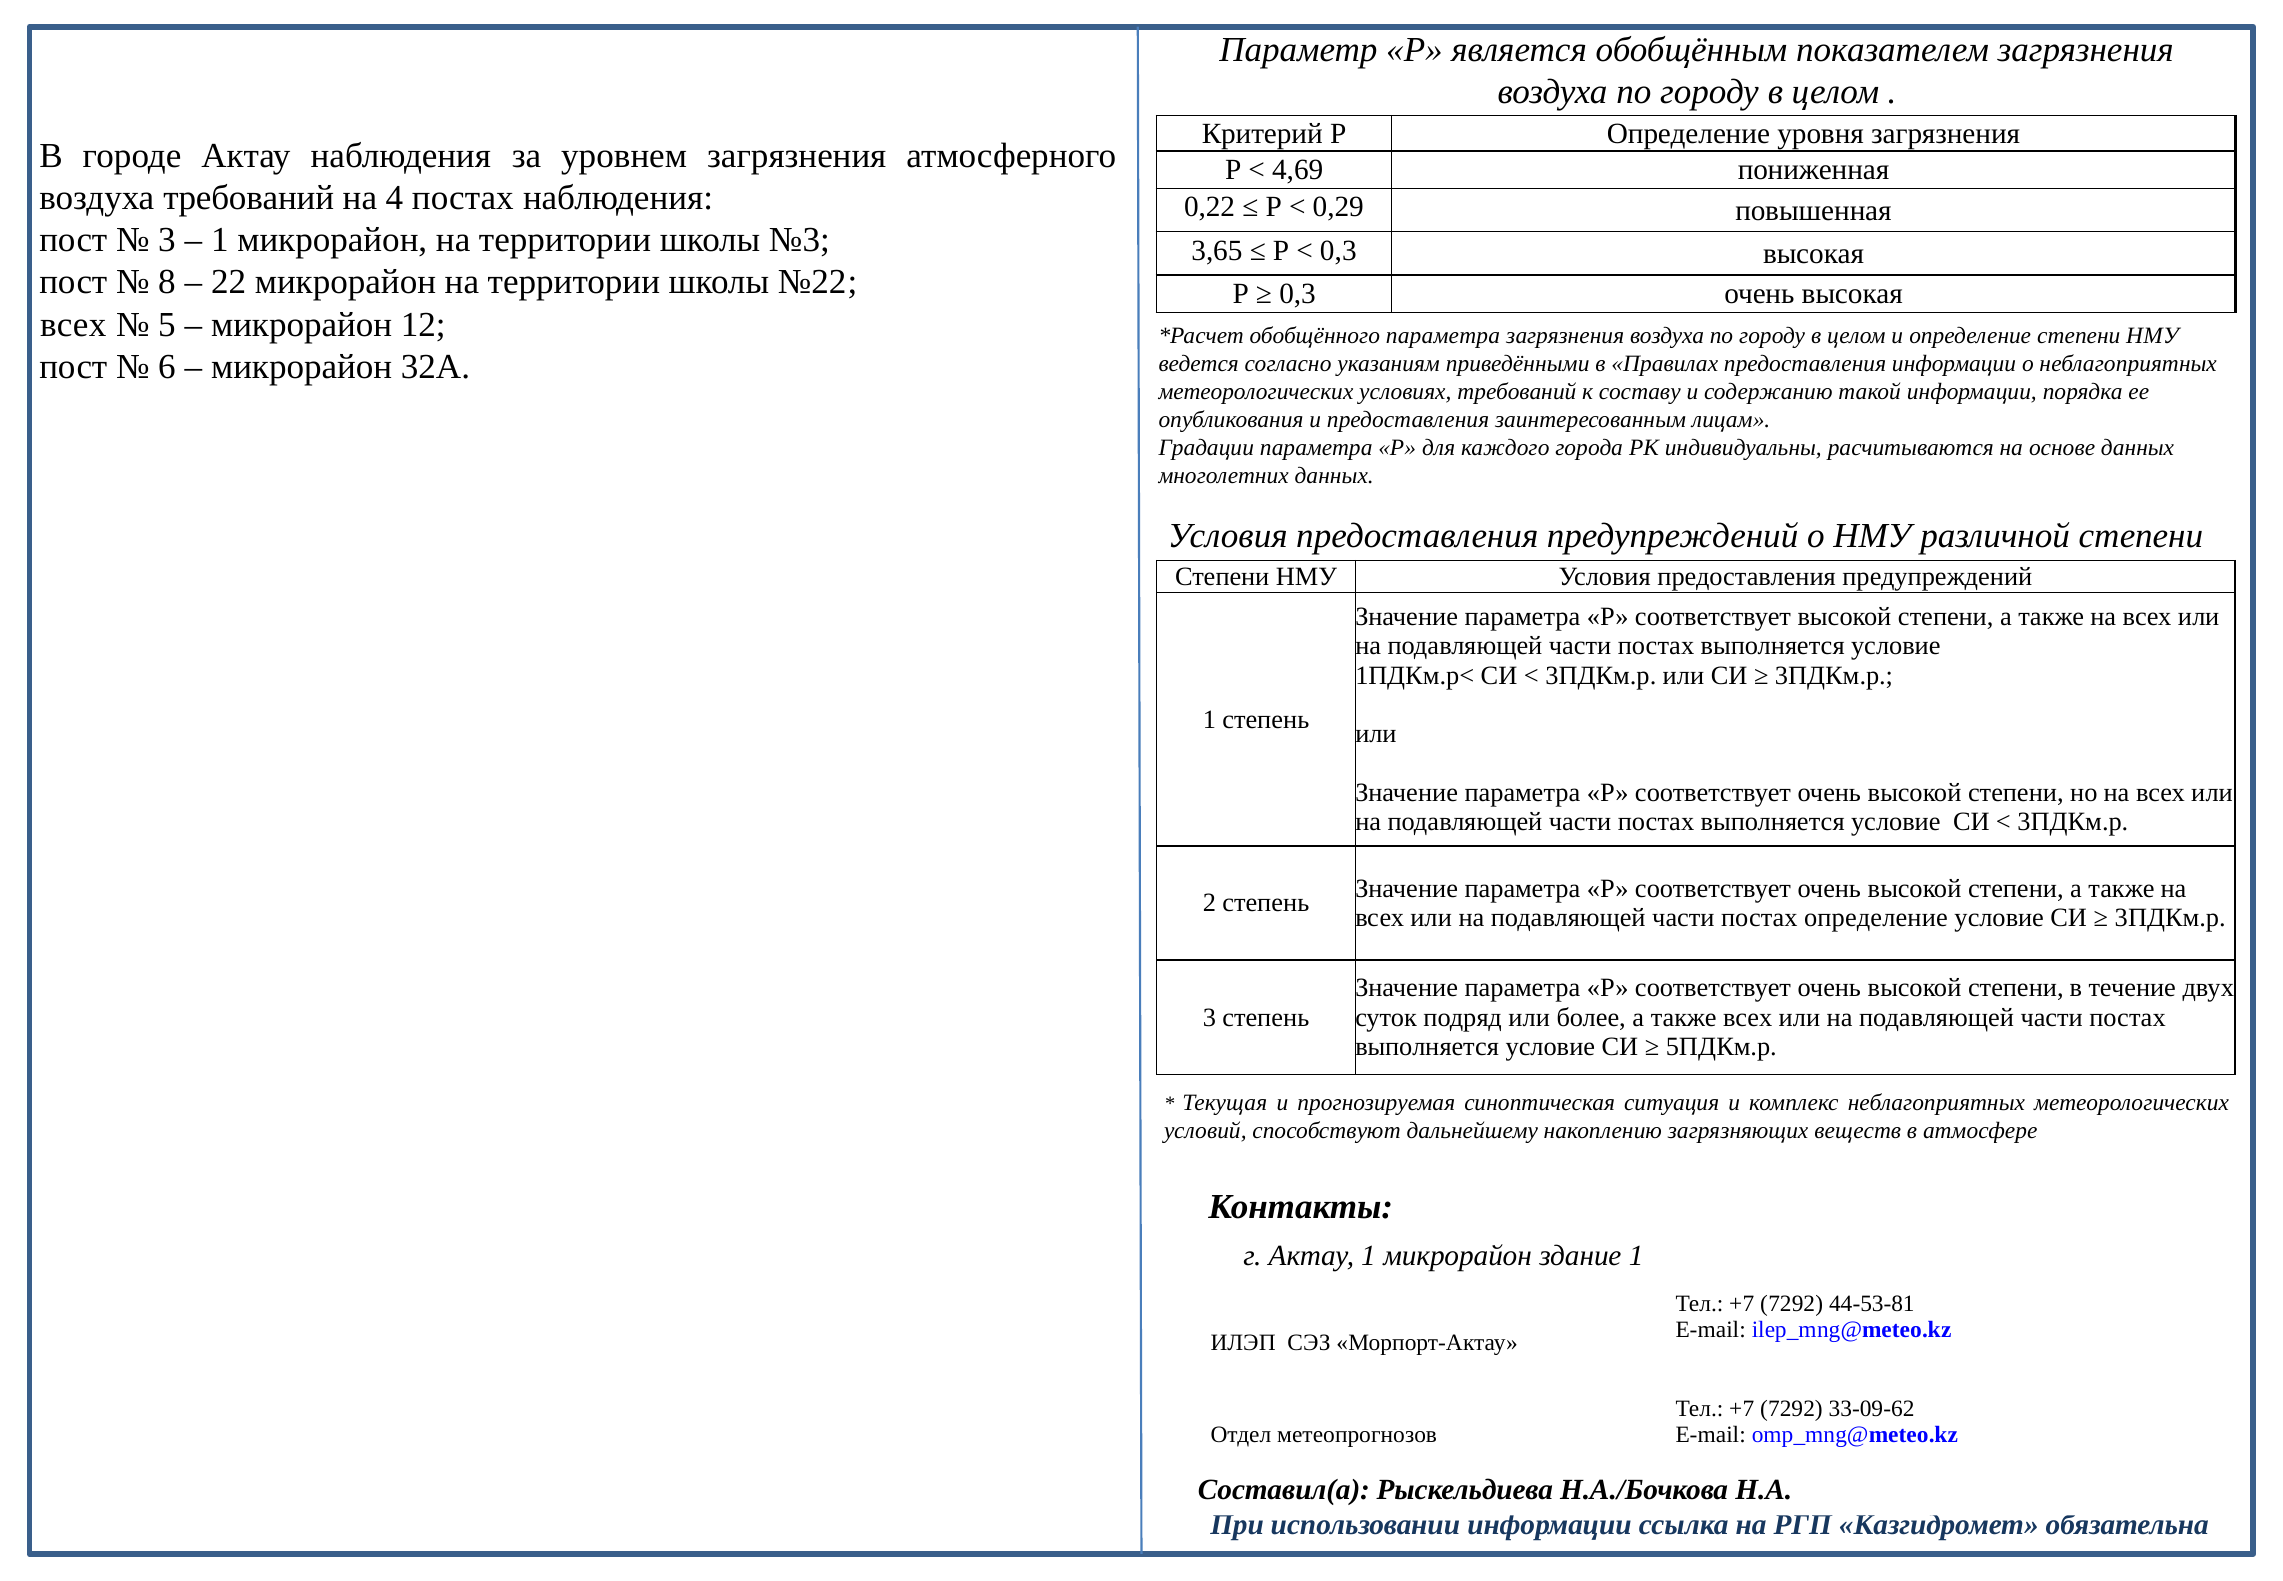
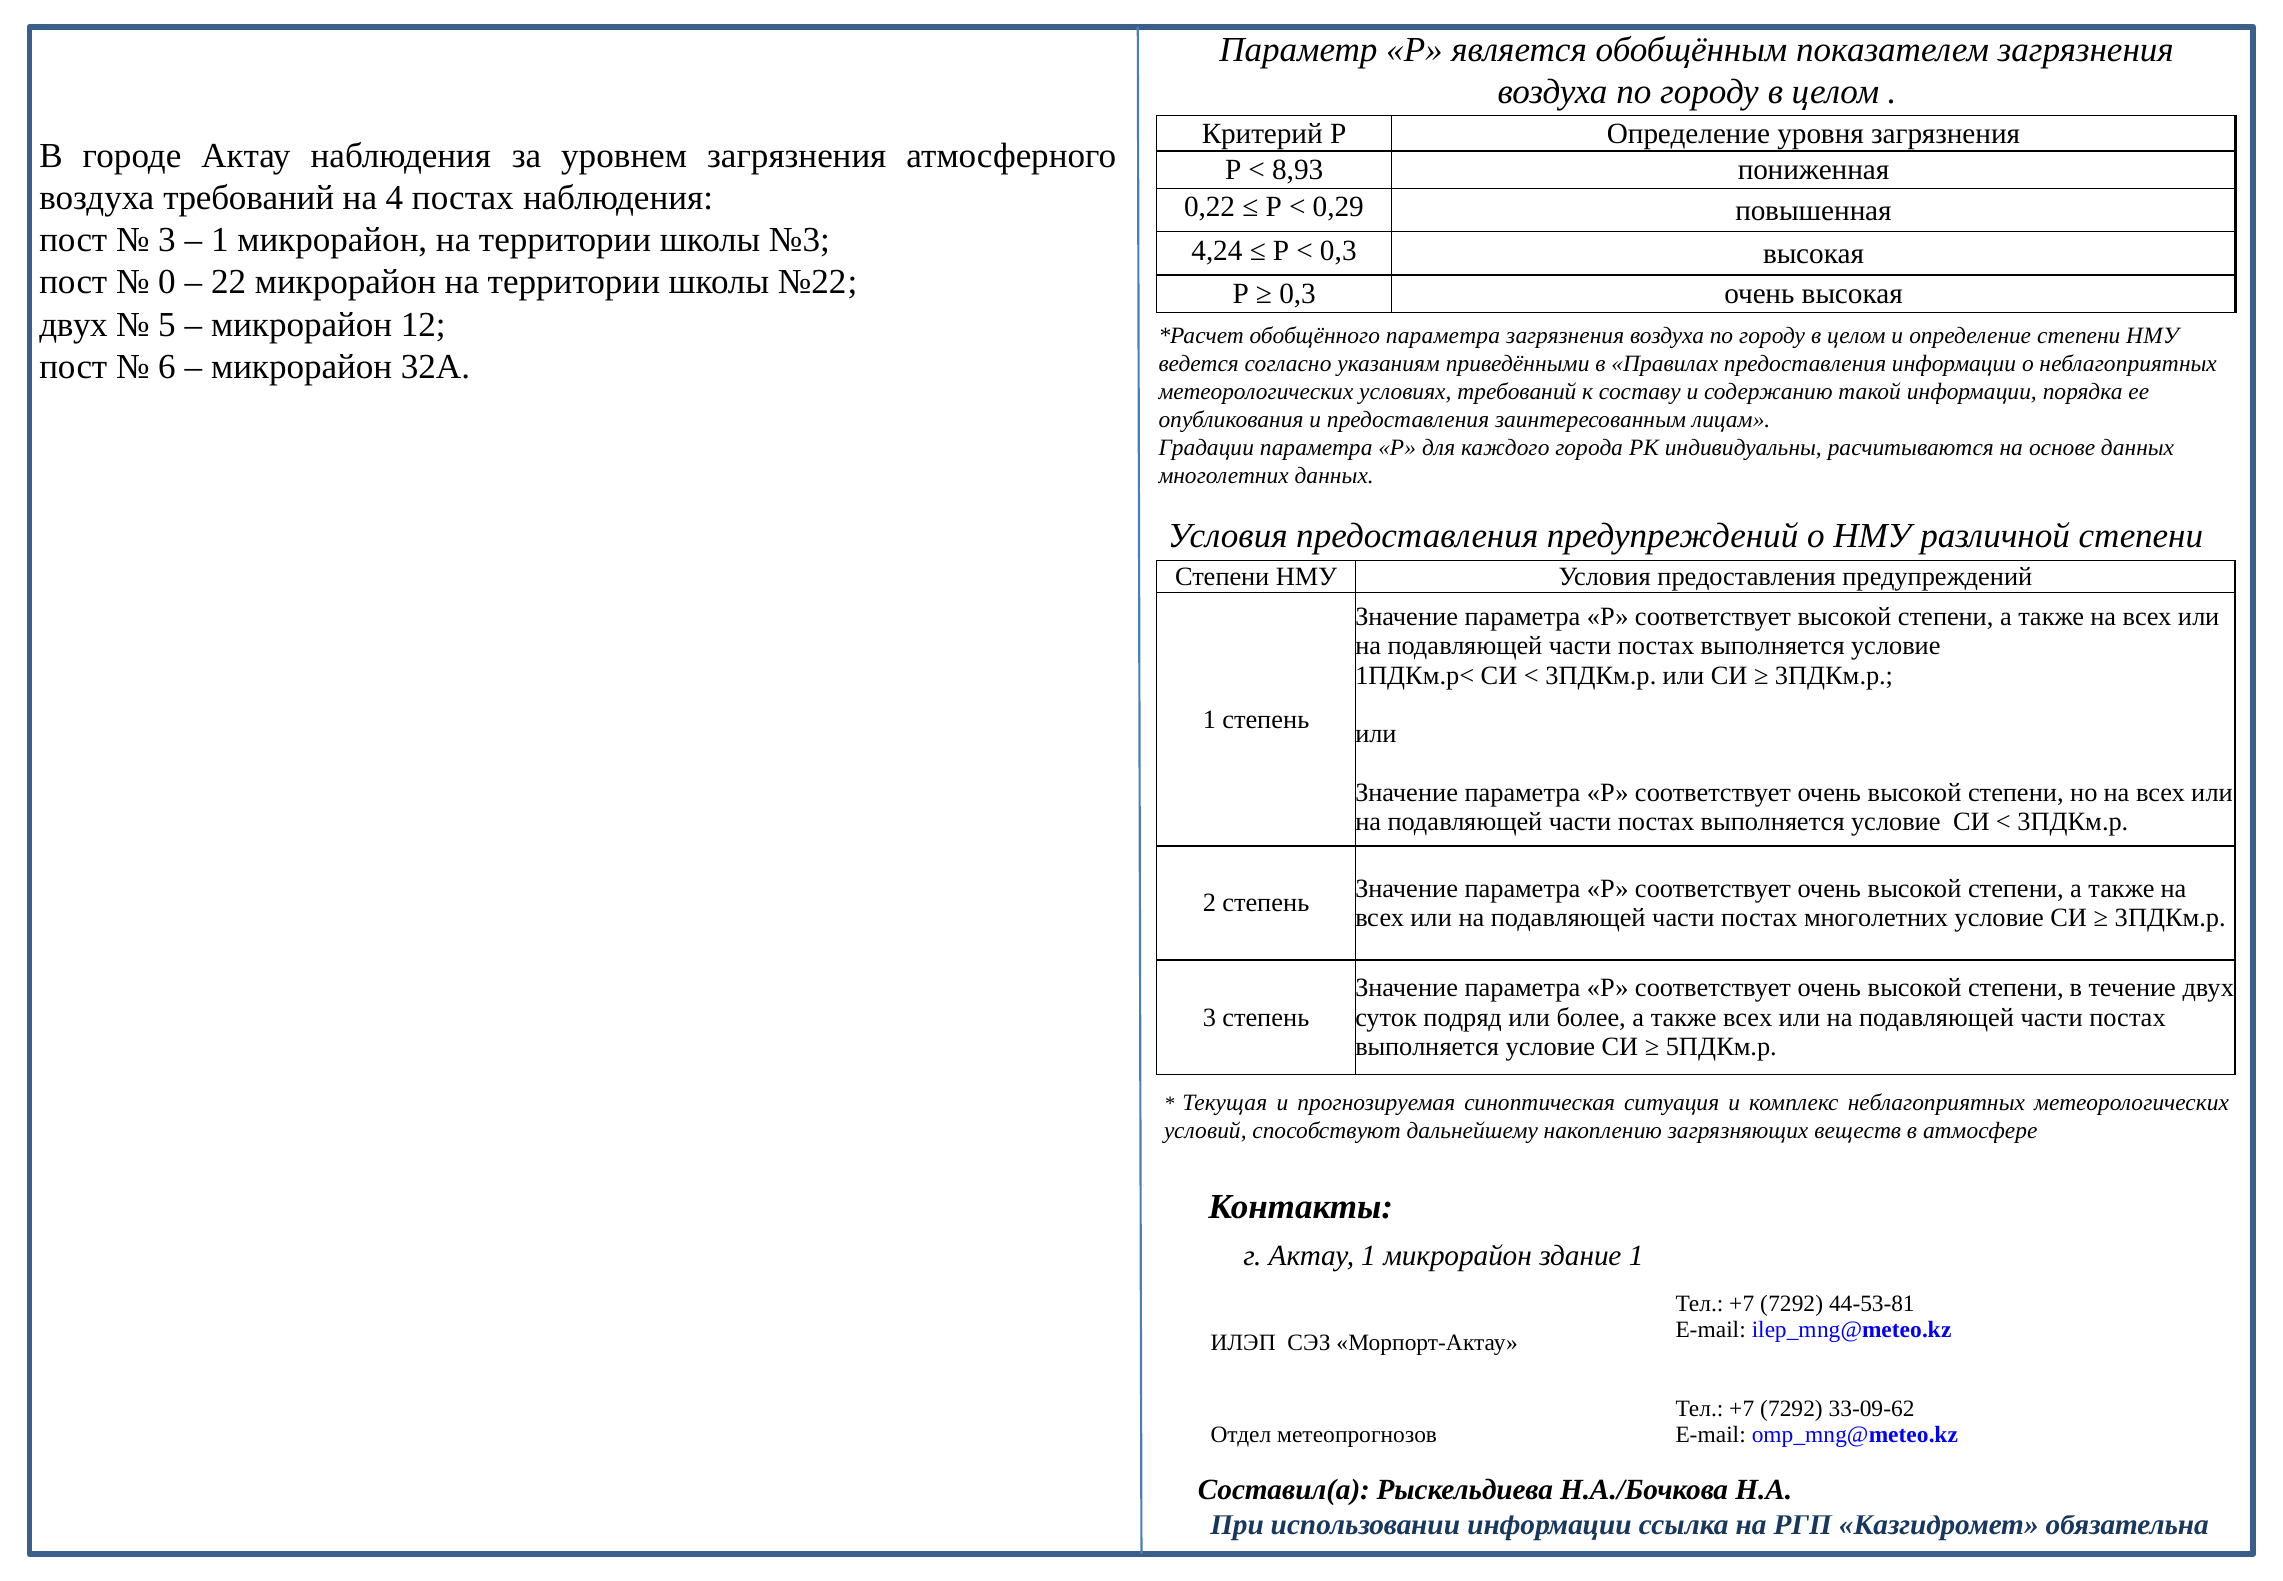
4,69: 4,69 -> 8,93 (1298, 169)
3,65: 3,65 -> 4,24 (1217, 250)
8: 8 -> 0 (167, 282)
всех: всех -> двух (74, 324)
постах определение: определение -> многолетних (1876, 918)
